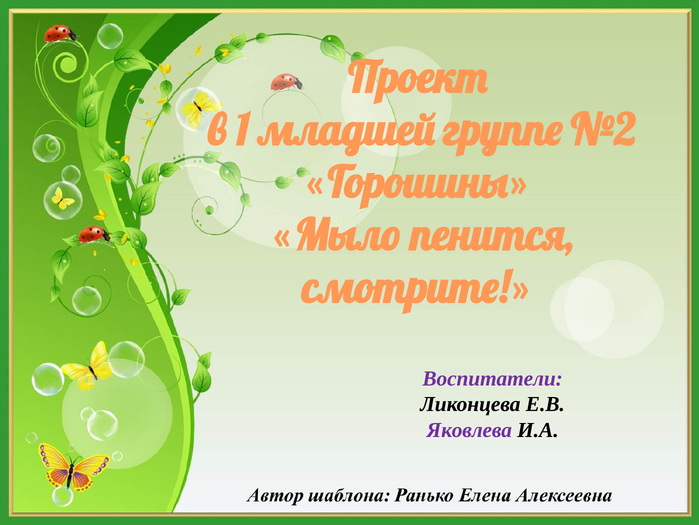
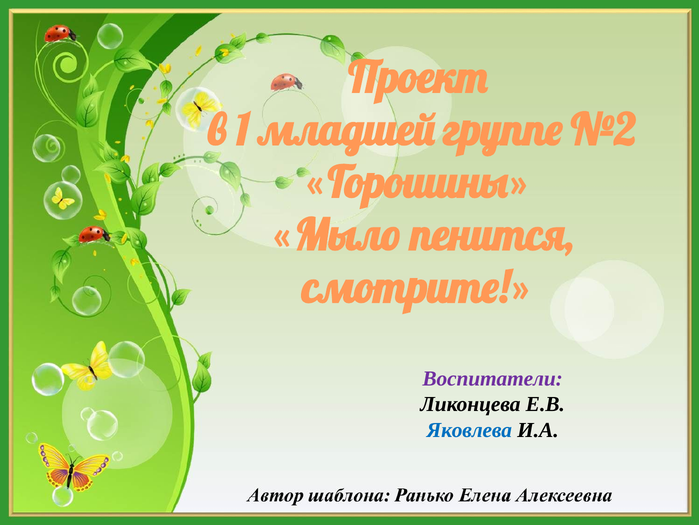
Яковлева colour: purple -> blue (469, 429)
